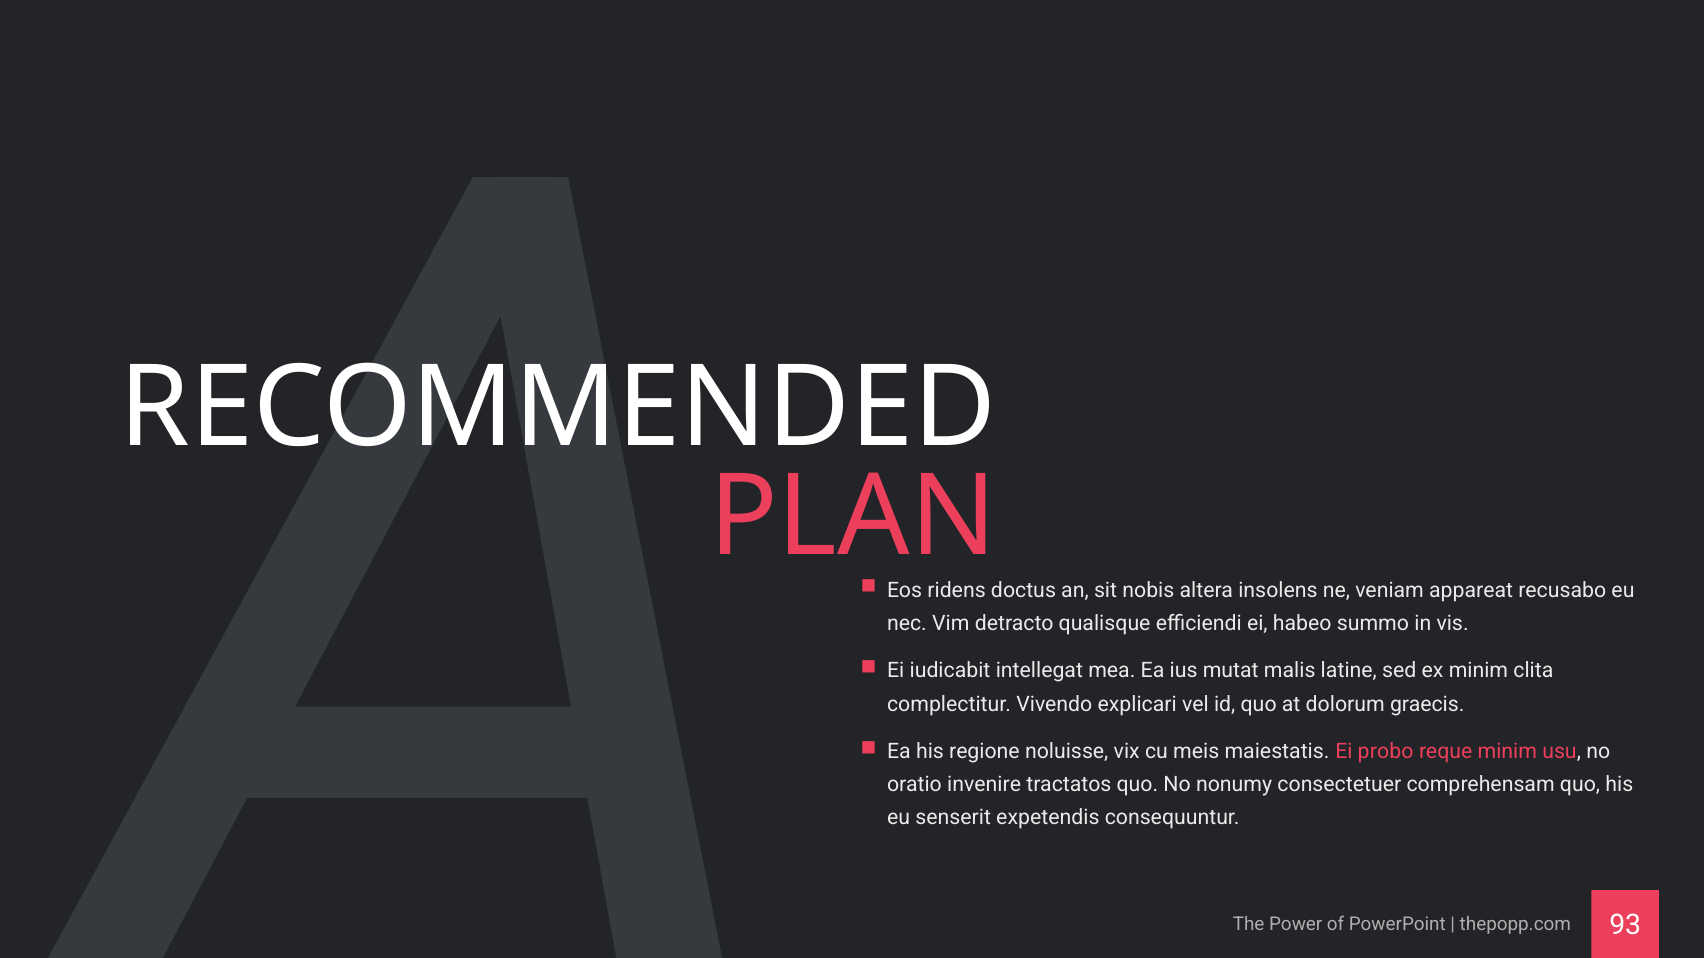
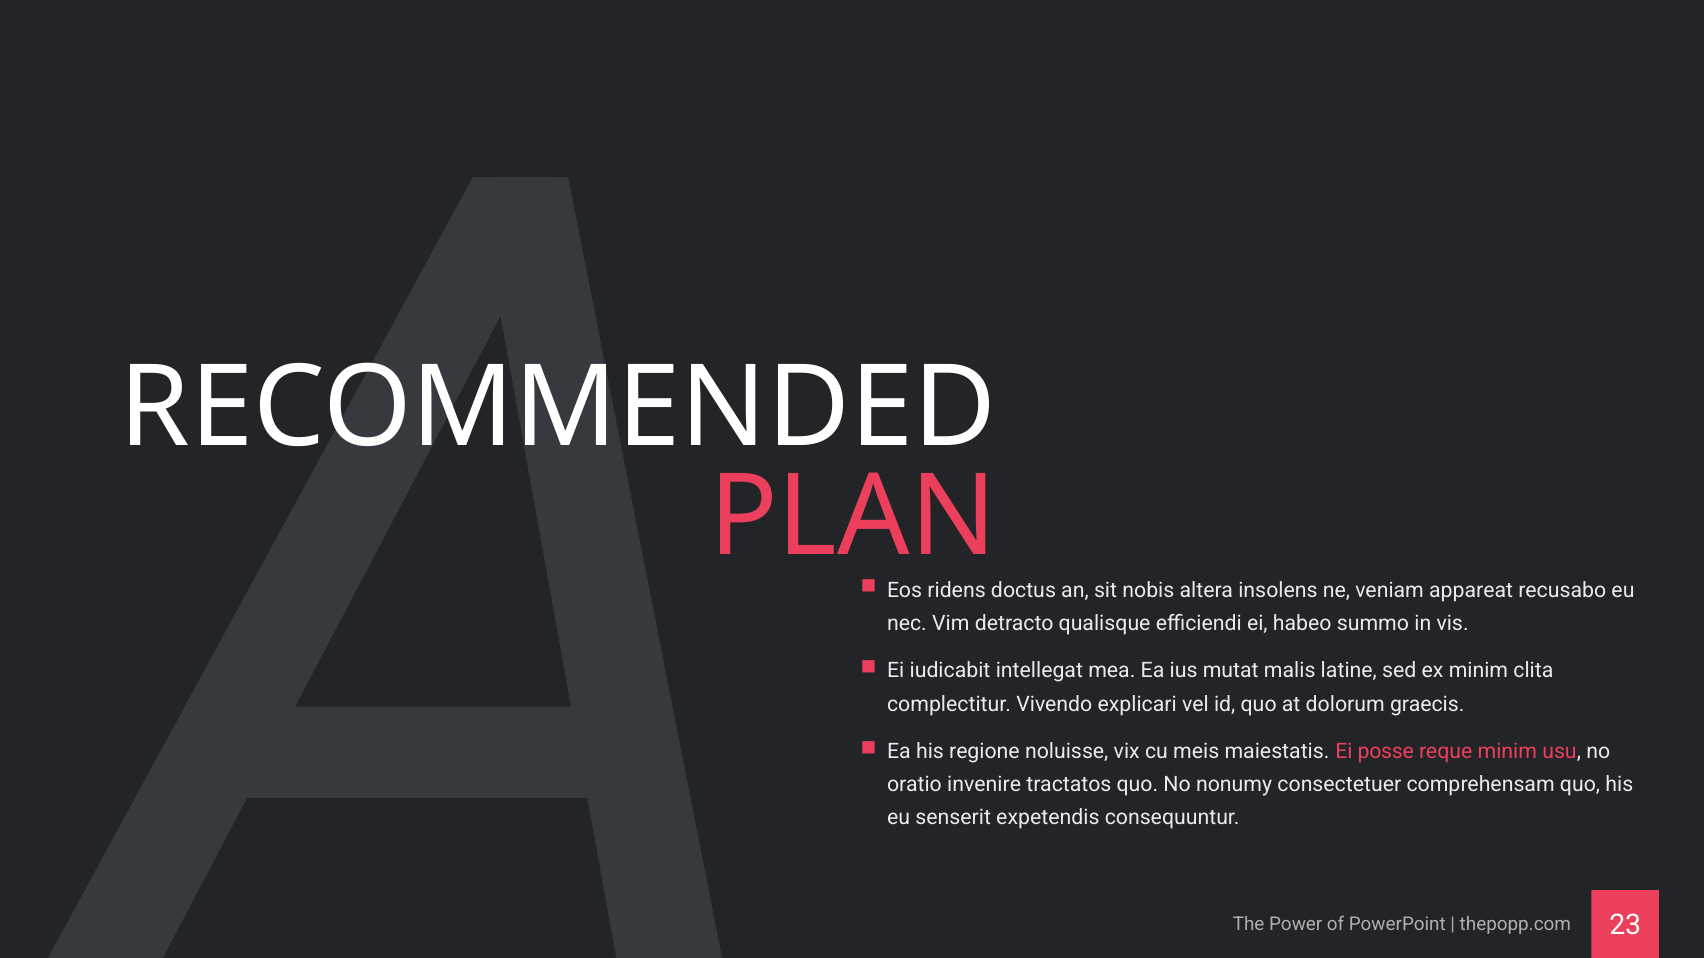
probo: probo -> posse (1386, 752)
93: 93 -> 23 (1625, 925)
